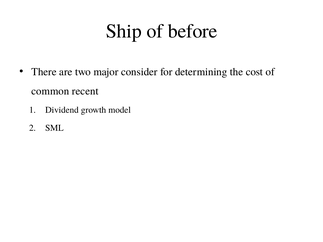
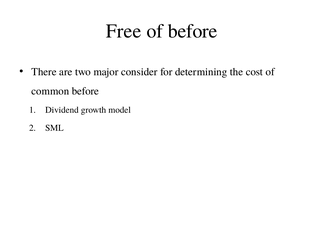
Ship: Ship -> Free (124, 31)
common recent: recent -> before (85, 91)
